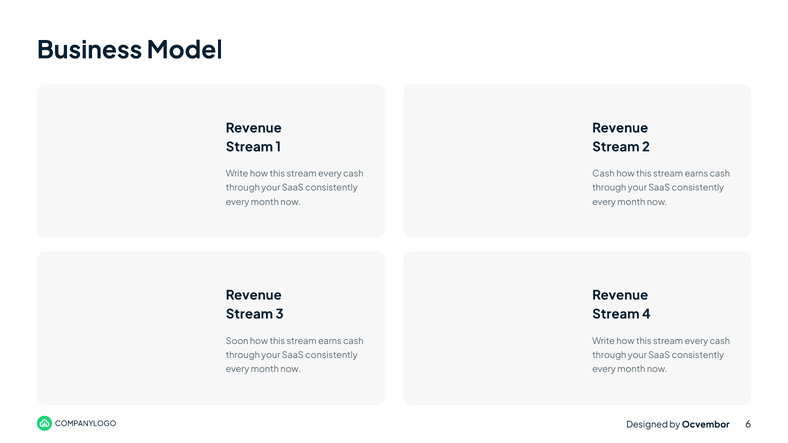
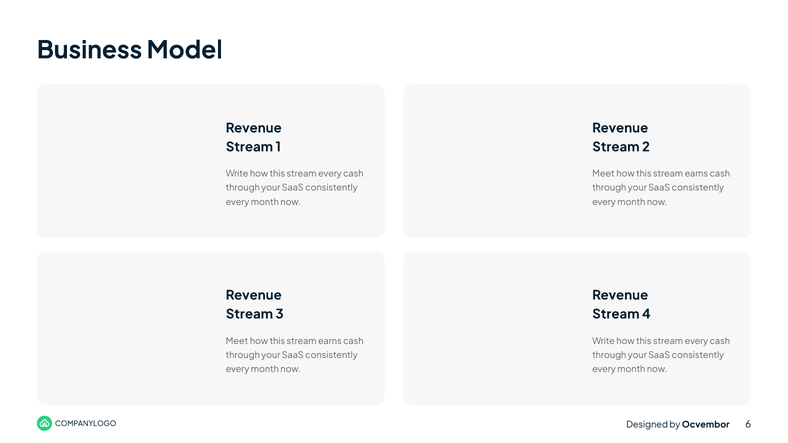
Cash: Cash -> Meet (603, 174)
Soon: Soon -> Meet (237, 341)
